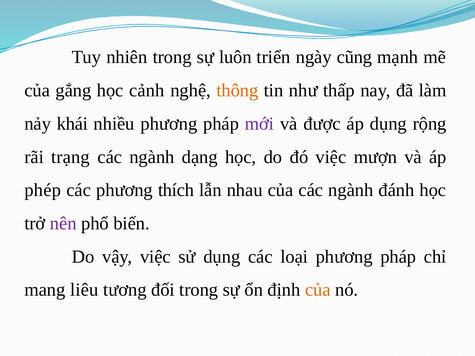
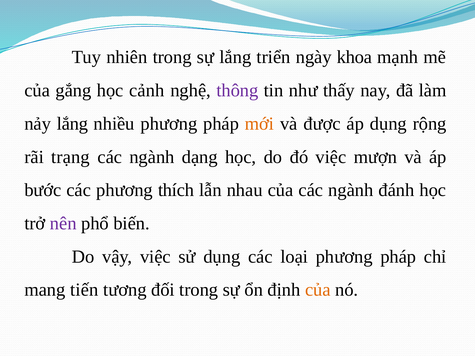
sự luôn: luôn -> lắng (235, 57)
cũng: cũng -> khoa (354, 57)
thông colour: orange -> purple (237, 90)
thấp: thấp -> thấy (339, 90)
nảy khái: khái -> lắng (72, 124)
mới colour: purple -> orange (260, 124)
phép: phép -> bước (43, 190)
liêu: liêu -> tiến (84, 290)
